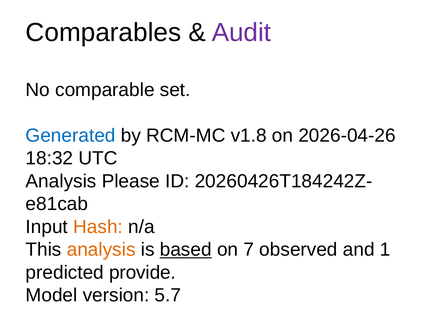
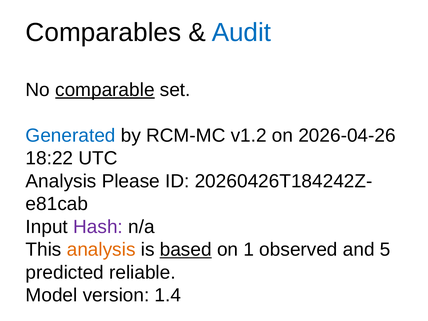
Audit colour: purple -> blue (241, 32)
comparable underline: none -> present (105, 90)
v1.8: v1.8 -> v1.2 (249, 135)
18:32: 18:32 -> 18:22 (49, 158)
Hash colour: orange -> purple (98, 227)
7: 7 -> 1 (249, 250)
1: 1 -> 5 (385, 250)
provide: provide -> reliable (142, 272)
5.7: 5.7 -> 1.4 (168, 295)
